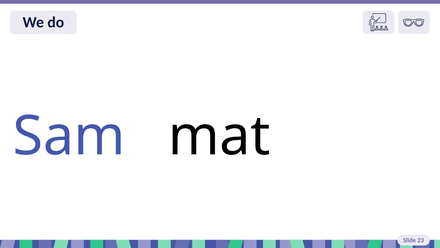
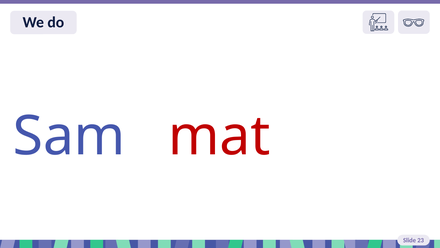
mat colour: black -> red (219, 136)
